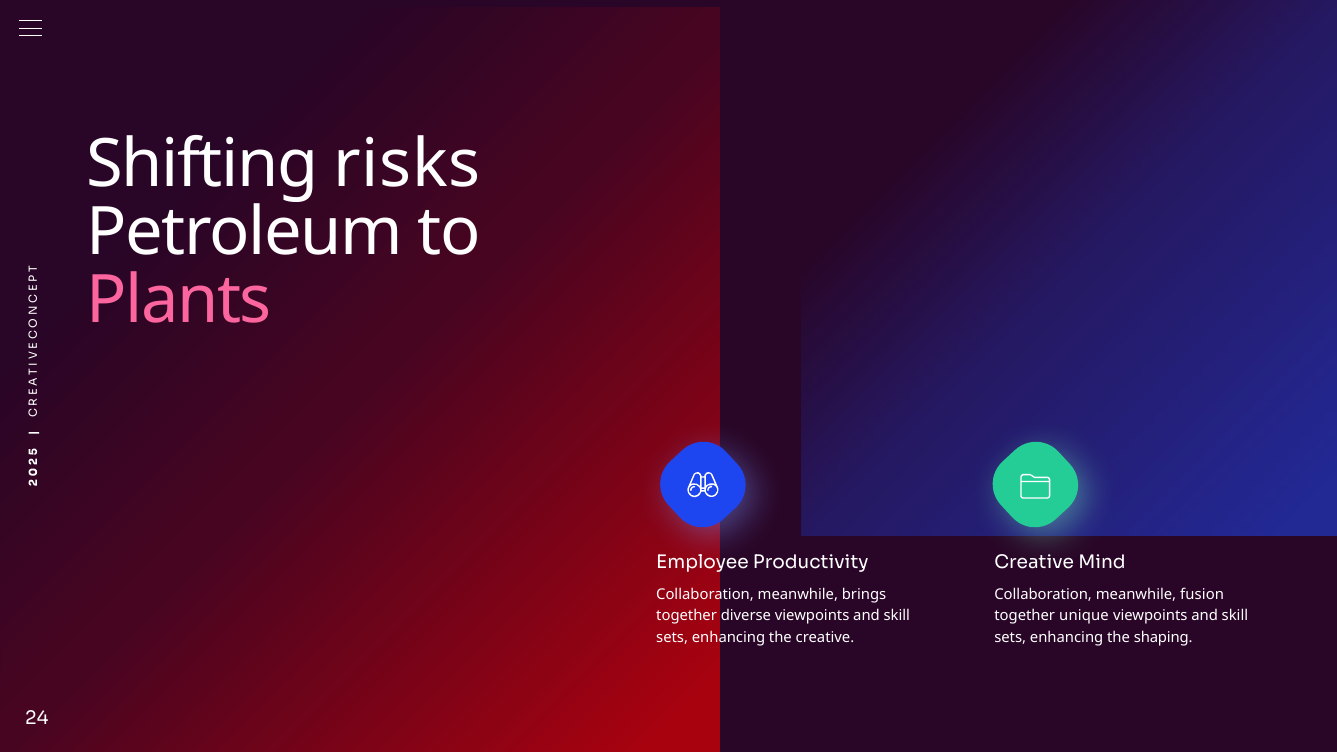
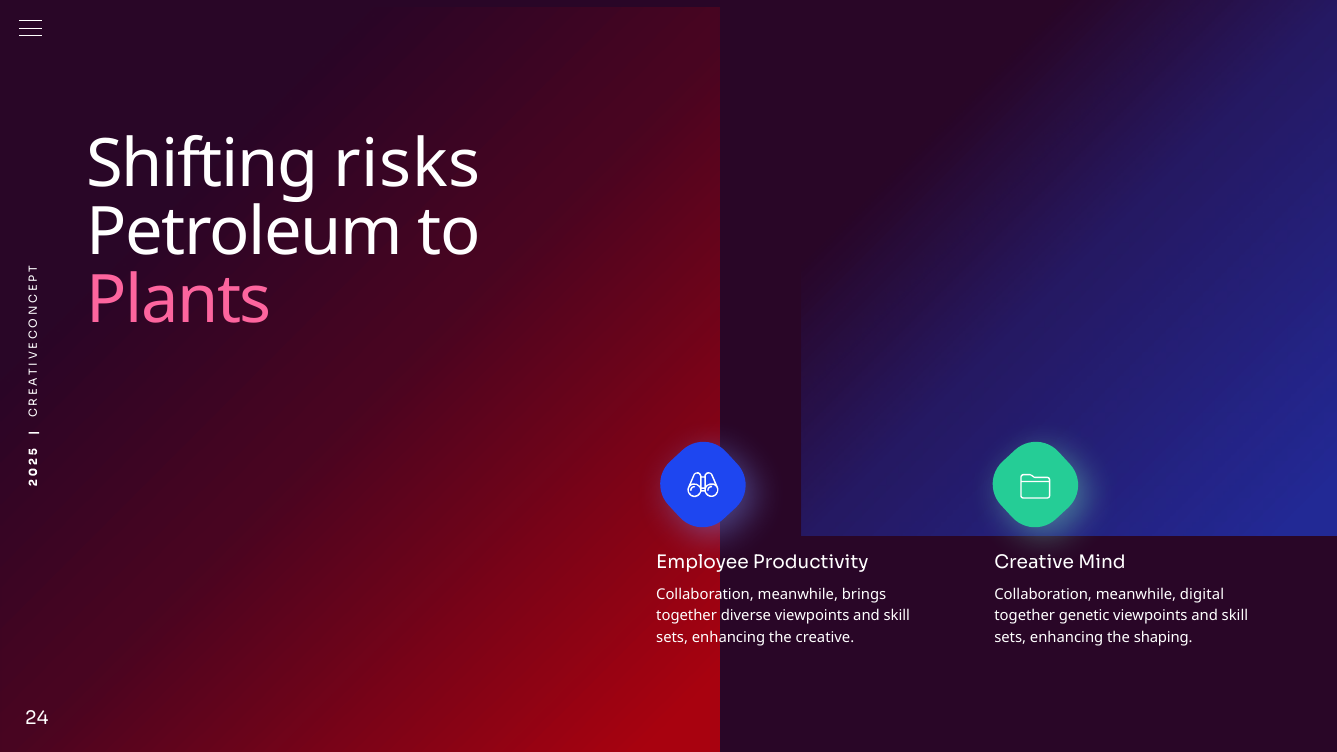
fusion: fusion -> digital (1202, 595)
unique: unique -> genetic (1084, 616)
